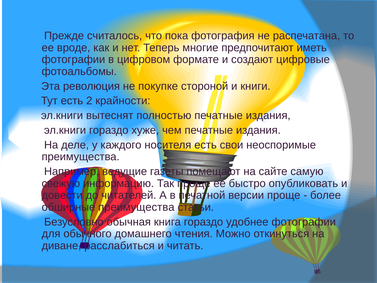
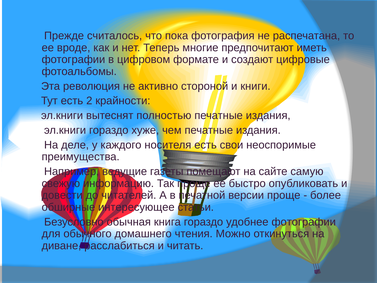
покупке: покупке -> активно (158, 86)
обширные преимущества: преимущества -> интересующее (136, 207)
